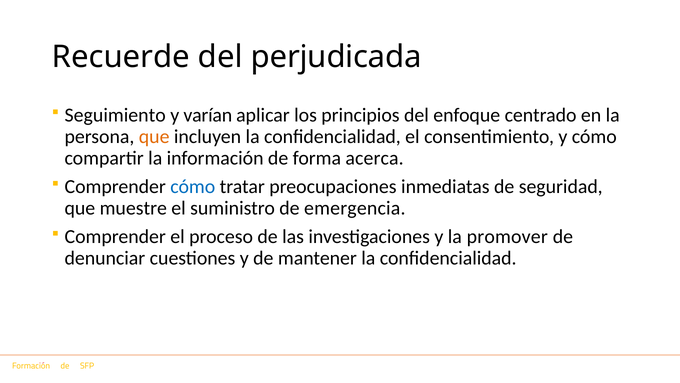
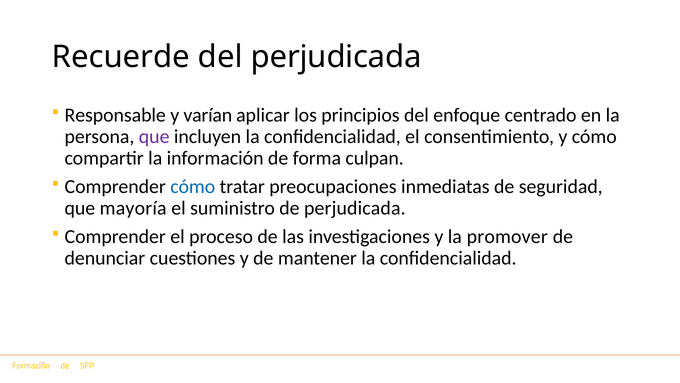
Seguimiento: Seguimiento -> Responsable (115, 115)
que colour: orange -> purple (154, 136)
acerca: acerca -> culpan (375, 158)
muestre: muestre -> mayoría (133, 208)
de emergencia: emergencia -> perjudicada (355, 208)
